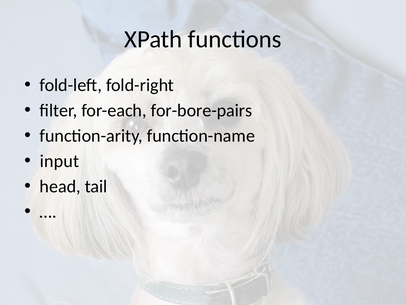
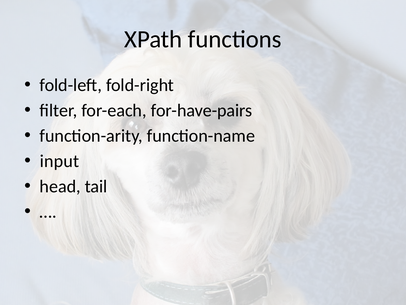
for-bore-pairs: for-bore-pairs -> for-have-pairs (201, 110)
